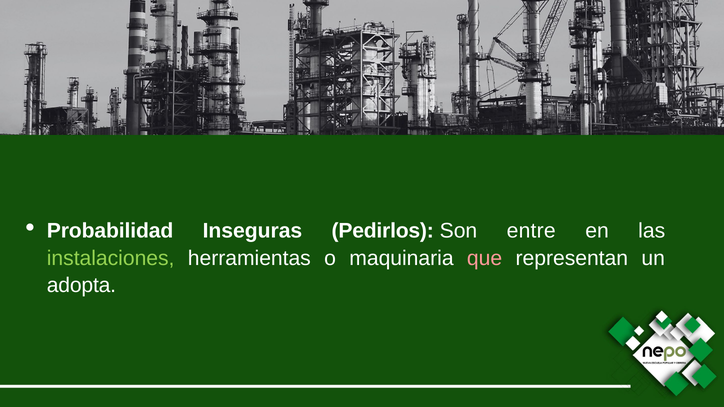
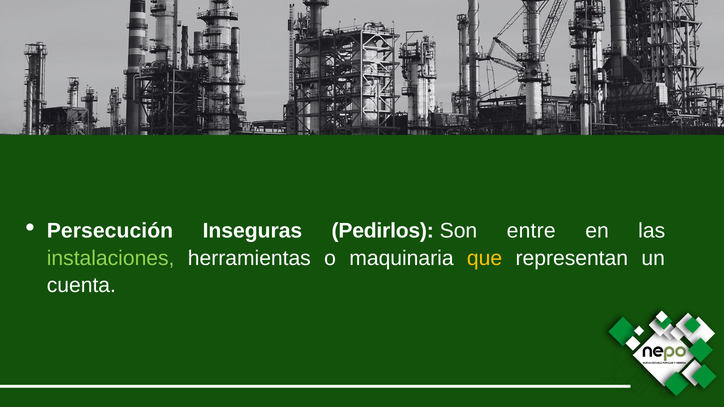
Probabilidad: Probabilidad -> Persecución (110, 231)
que colour: pink -> yellow (485, 258)
adopta: adopta -> cuenta (81, 285)
